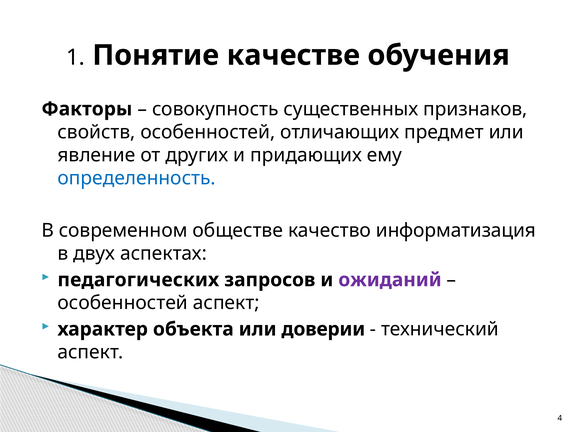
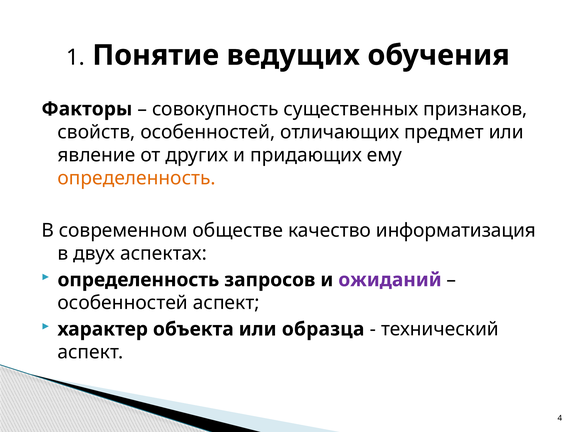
качестве: качестве -> ведущих (293, 55)
определенность colour: blue -> orange (137, 178)
педагогических: педагогических -> определенность (138, 280)
доверии: доверии -> образца (323, 329)
